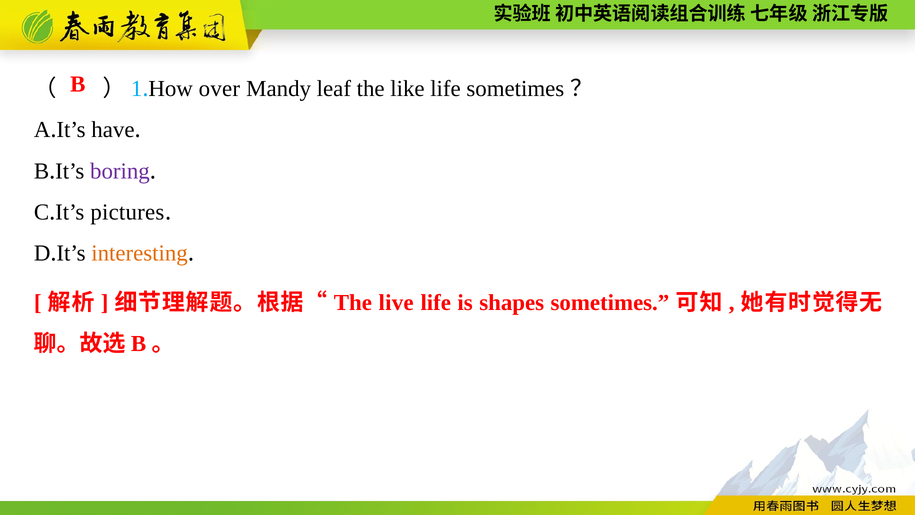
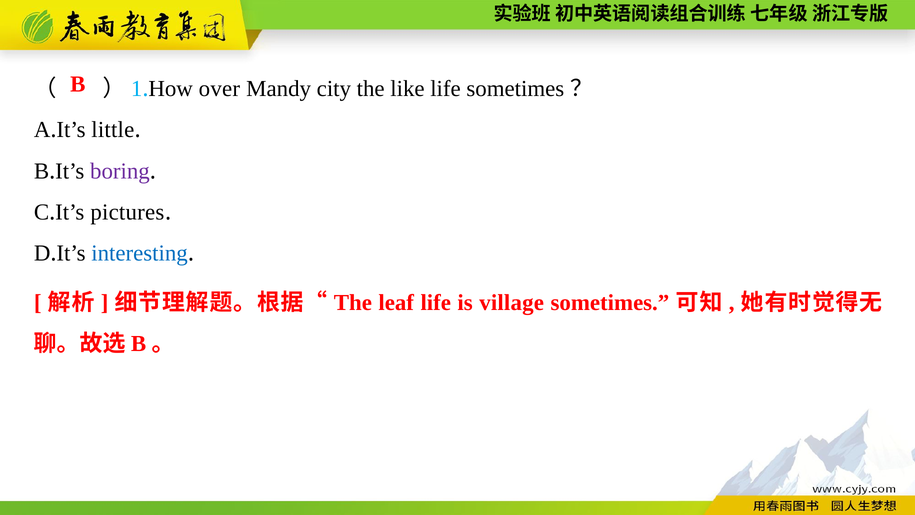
leaf: leaf -> city (334, 89)
have: have -> little (113, 130)
interesting colour: orange -> blue (140, 253)
live: live -> leaf (396, 302)
shapes: shapes -> village (512, 302)
